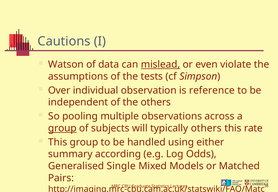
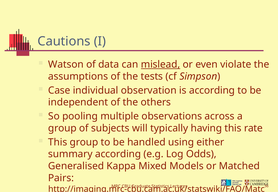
Over: Over -> Case (59, 91)
is reference: reference -> according (212, 91)
group underline: present -> none (62, 129)
typically others: others -> having (206, 129)
Single: Single -> Kappa (121, 167)
